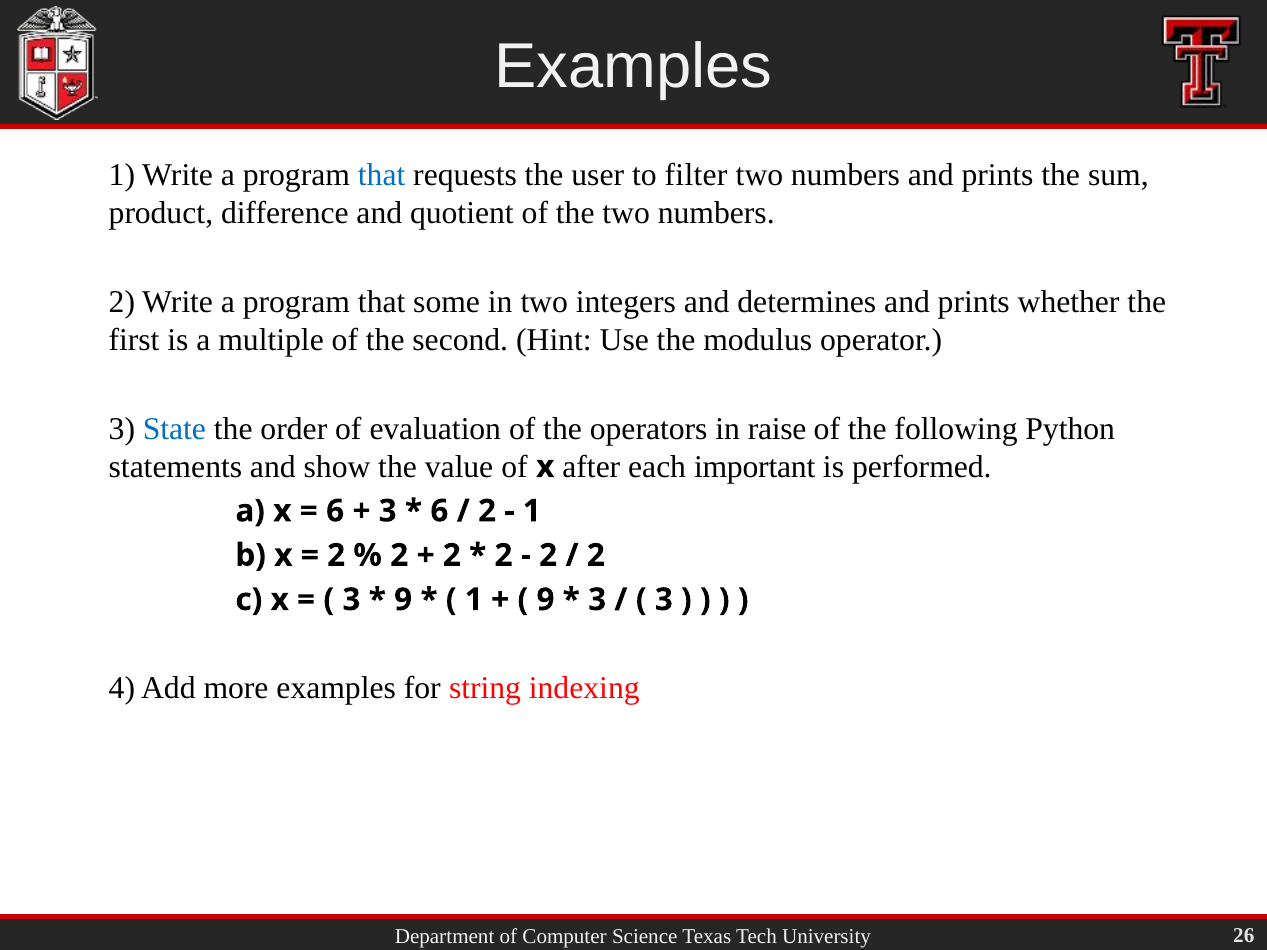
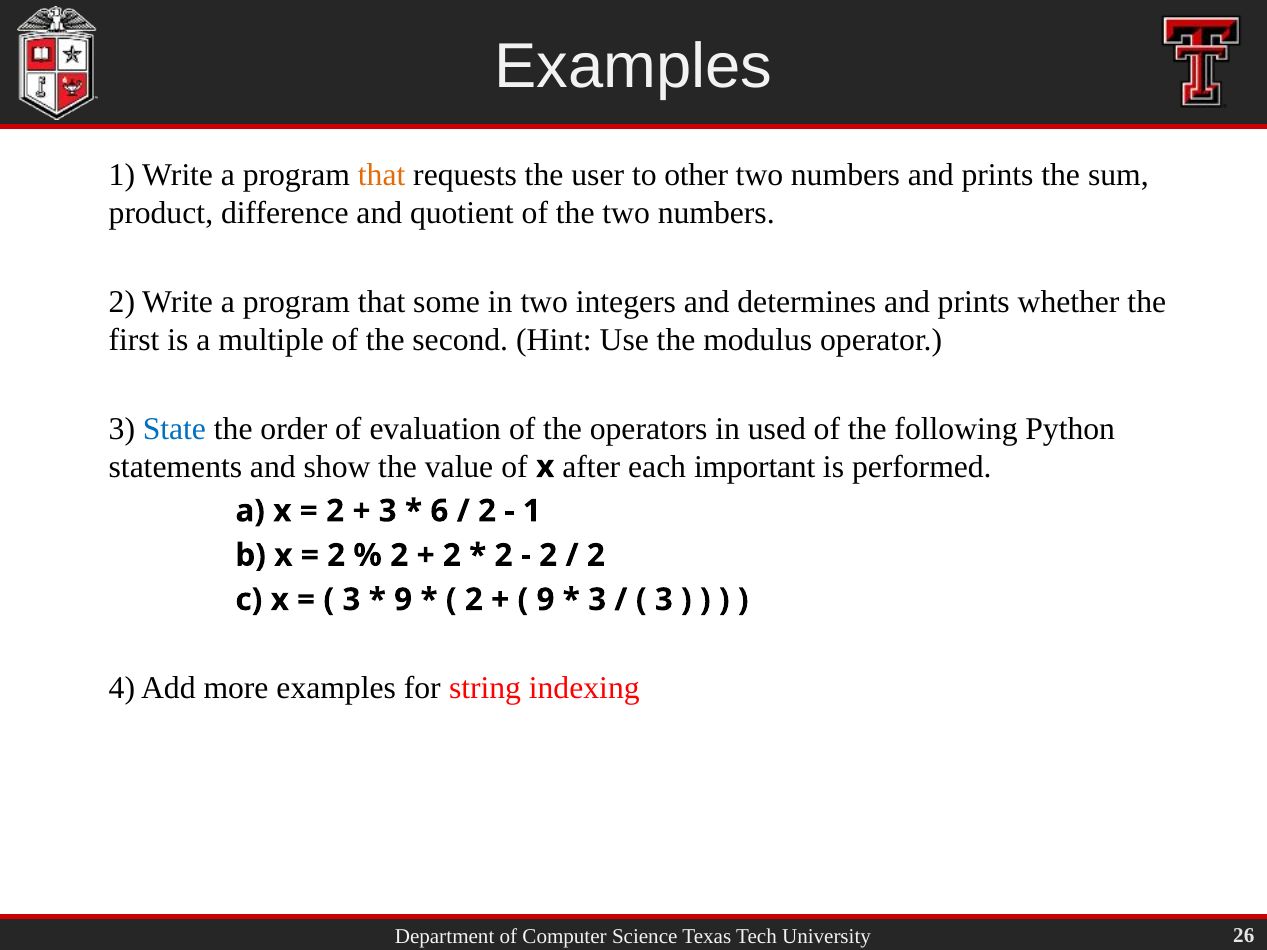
that colour: blue -> orange (382, 175)
filter: filter -> other (696, 175)
raise: raise -> used (777, 429)
6: 6 -> 2 (335, 511)
1: 1 -> 2 (474, 600)
